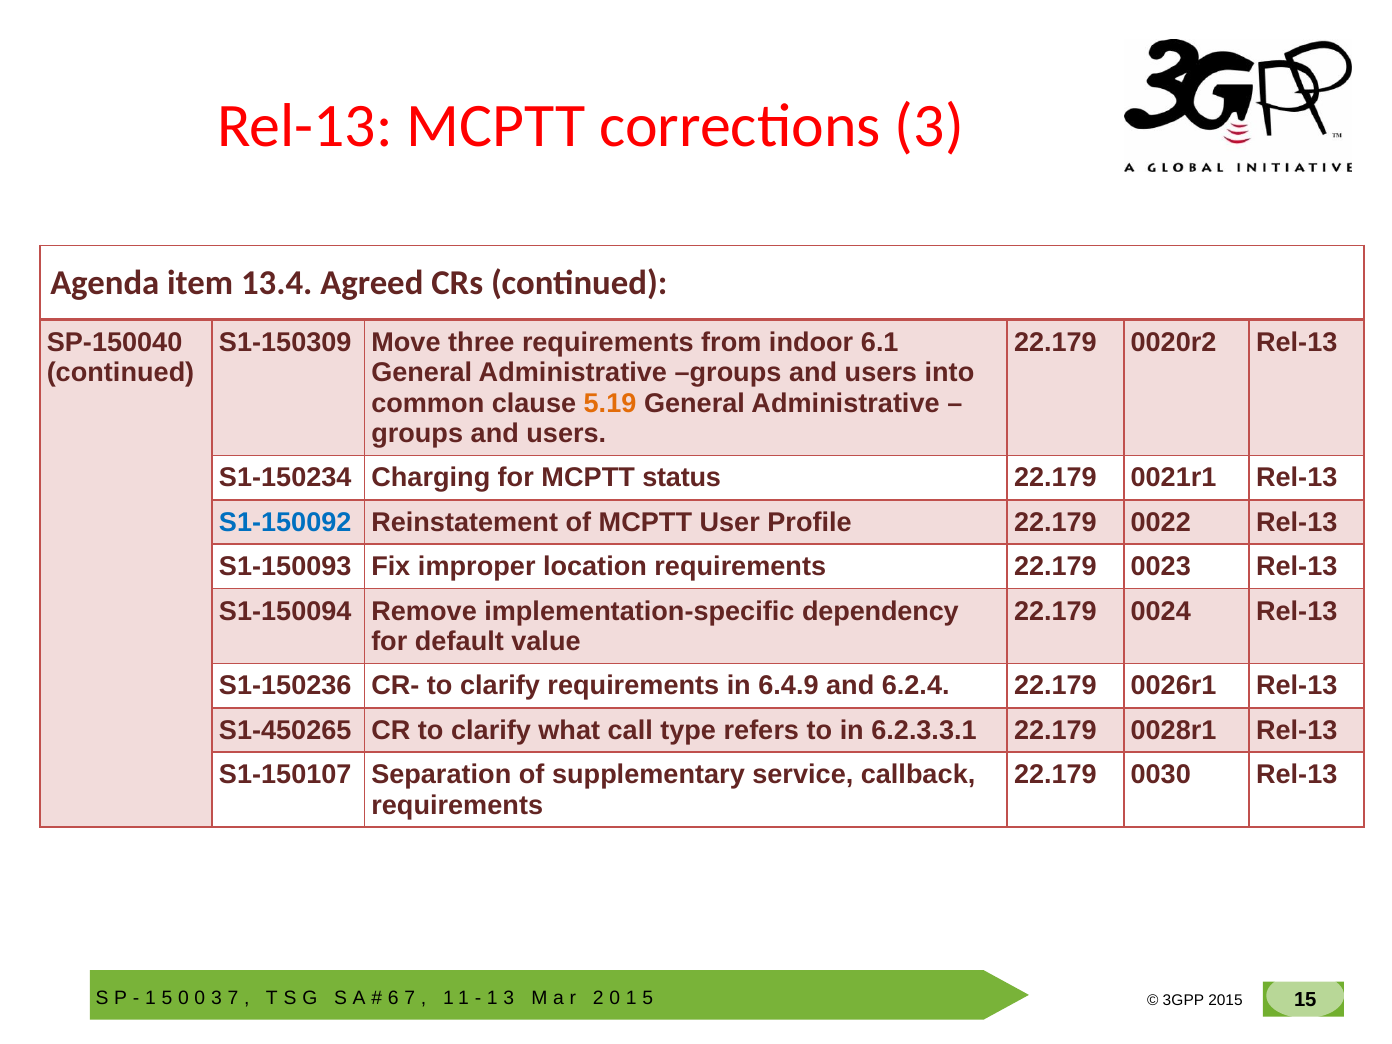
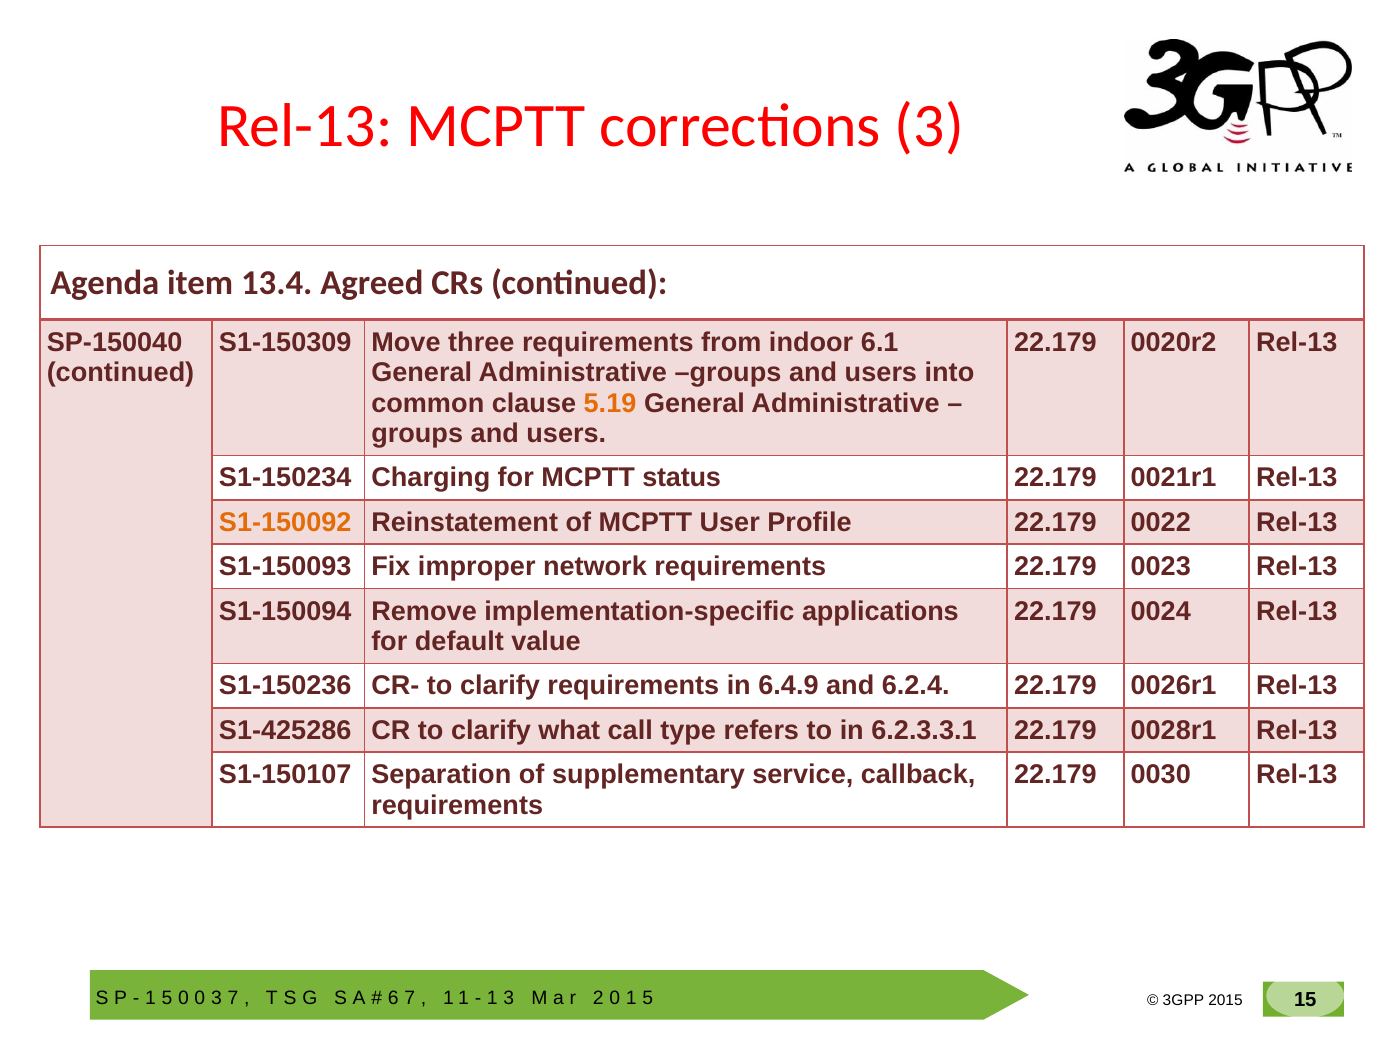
S1-150092 colour: blue -> orange (285, 522)
location: location -> network (595, 567)
dependency: dependency -> applications (880, 611)
S1-450265: S1-450265 -> S1-425286 (285, 730)
